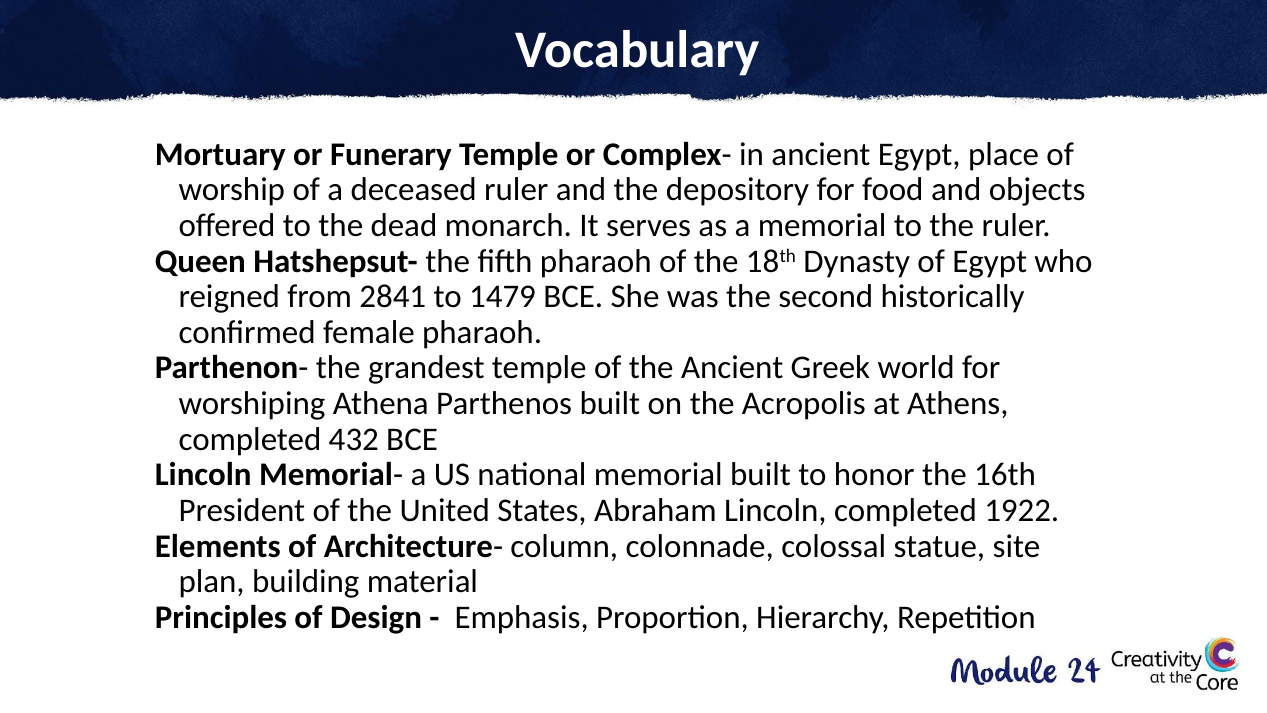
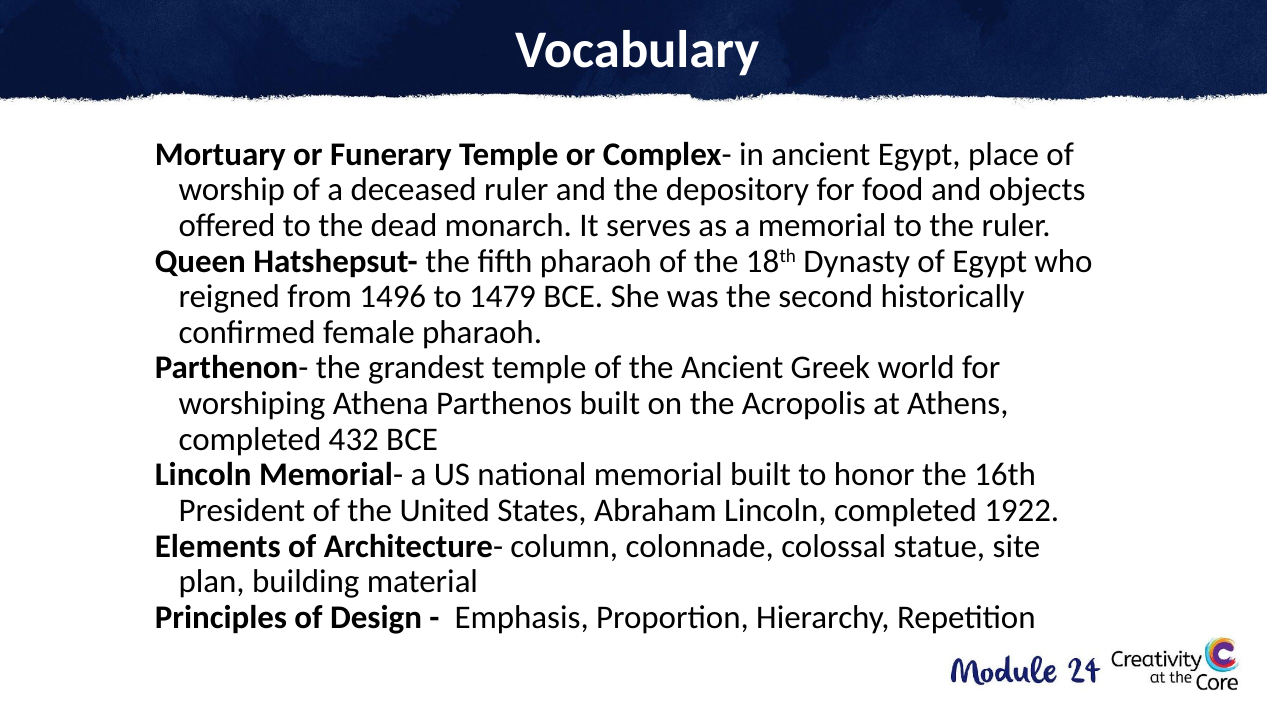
2841: 2841 -> 1496 (393, 297)
